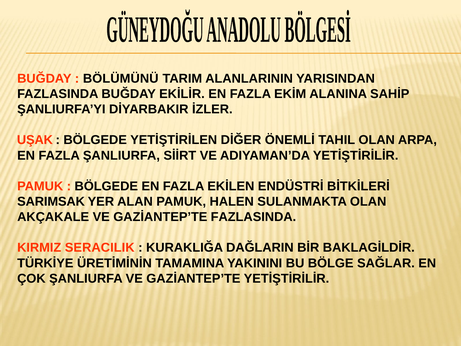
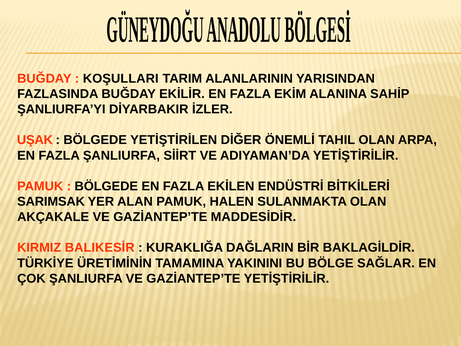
BÖLÜMÜNÜ: BÖLÜMÜNÜ -> KOŞULLARI (121, 78)
GAZİANTEP’TE FAZLASINDA: FAZLASINDA -> MADDESİDİR (253, 217)
SERACILIK: SERACILIK -> BALIKESİR (100, 248)
